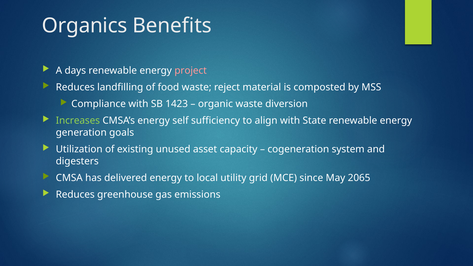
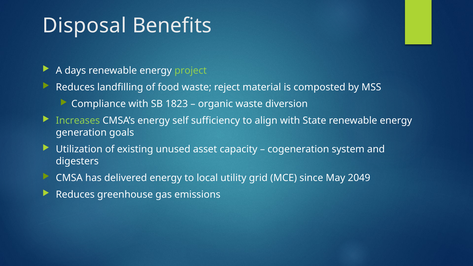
Organics: Organics -> Disposal (84, 26)
project colour: pink -> light green (191, 70)
1423: 1423 -> 1823 (177, 104)
2065: 2065 -> 2049 (359, 178)
